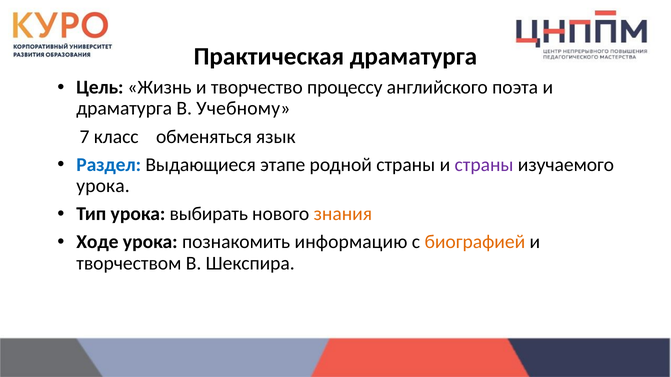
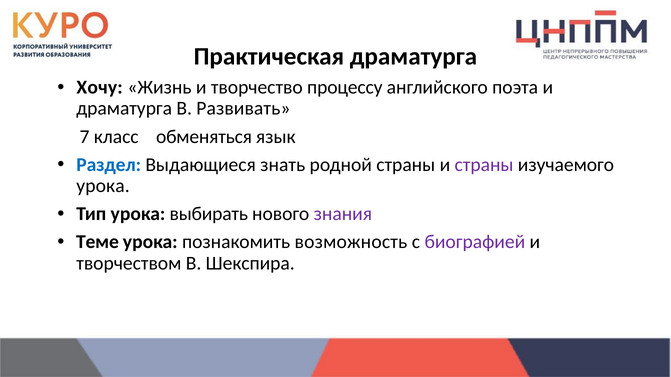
Цель: Цель -> Хочу (100, 87)
Учебному: Учебному -> Развивать (243, 109)
этапе: этапе -> знать (283, 165)
знания colour: orange -> purple (343, 214)
Ходе: Ходе -> Теме (97, 242)
информацию: информацию -> возможность (351, 242)
биографией colour: orange -> purple (475, 242)
